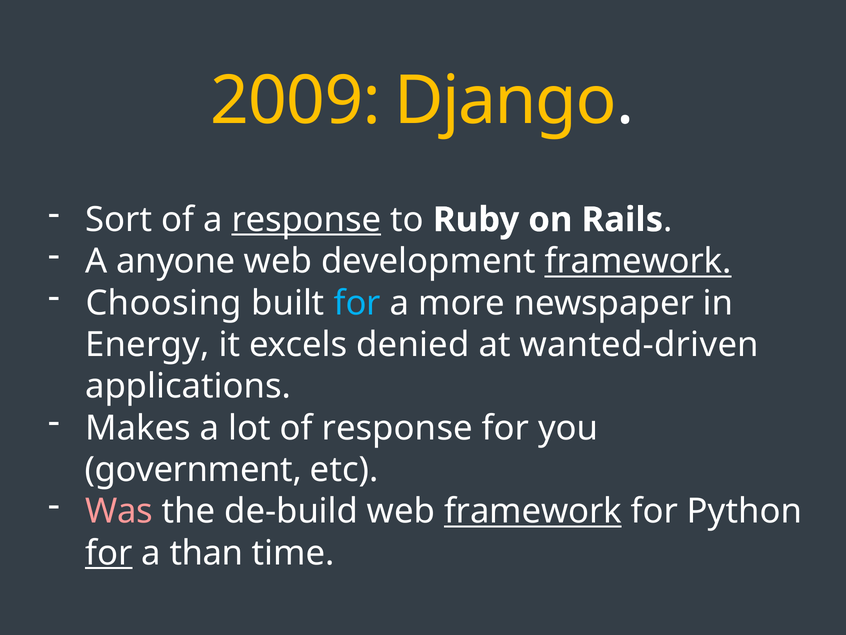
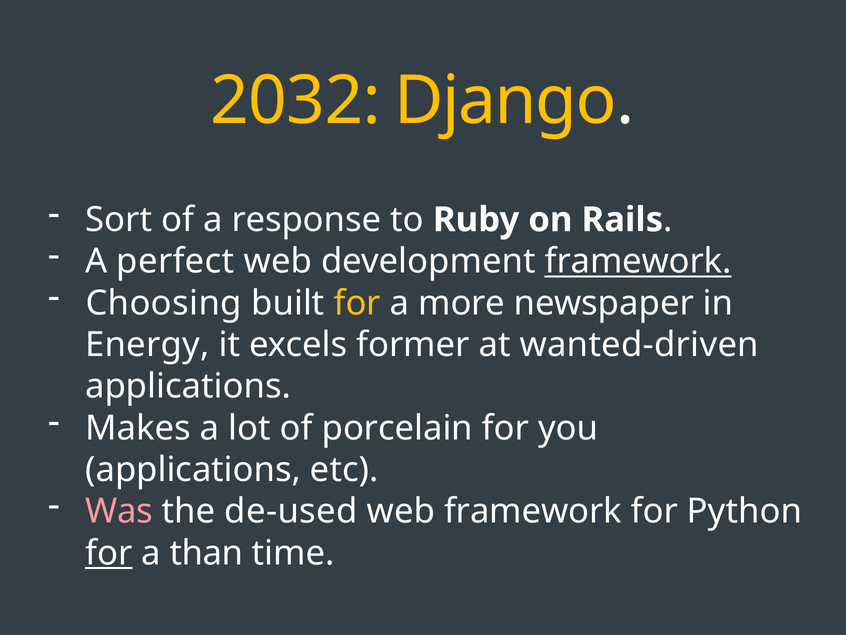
2009: 2009 -> 2032 (296, 101)
response underline: present -> none (306, 220)
anyone: anyone -> perfect (175, 261)
for colour: light blue -> yellow (357, 303)
denied: denied -> former (413, 344)
of response: response -> porcelain (397, 428)
government: government -> applications (193, 469)
de-build: de-build -> de-used (291, 511)
framework underline: present -> none (533, 511)
